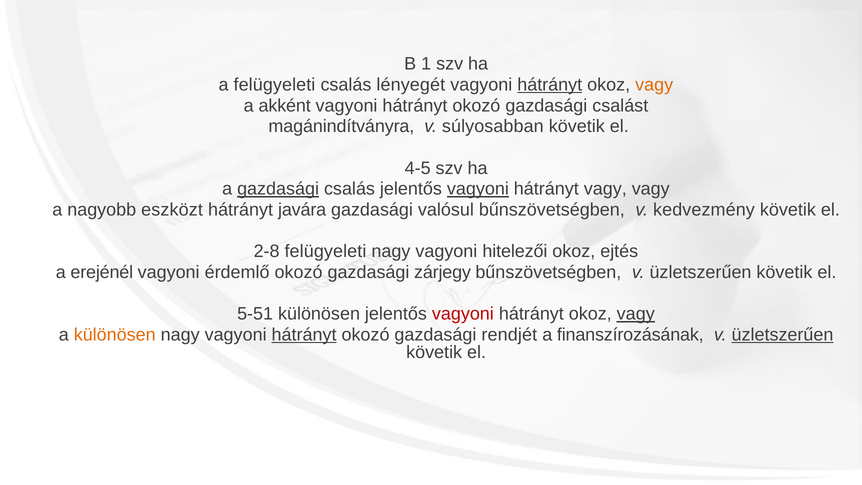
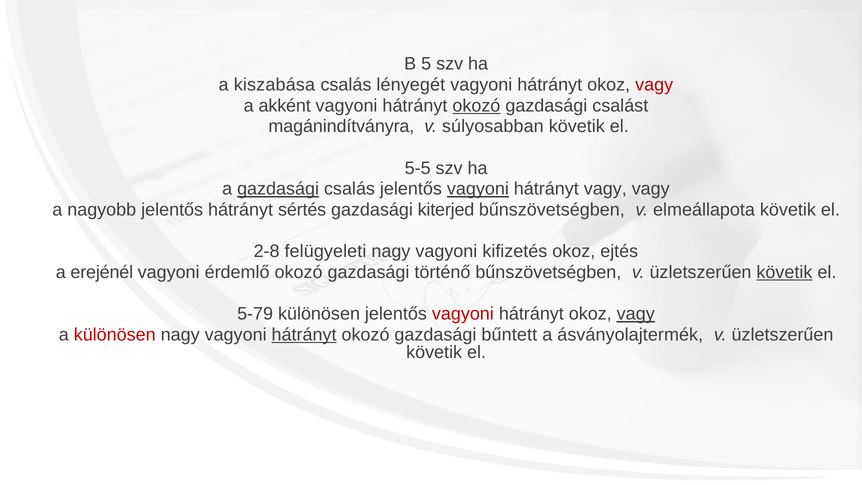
1: 1 -> 5 (426, 64)
a felügyeleti: felügyeleti -> kiszabása (274, 85)
hátrányt underline: present -> none (550, 85)
vagy colour: orange -> red (654, 85)
okozó underline: none -> present (476, 106)
4-5: 4-5 -> 5-5 (418, 168)
nagyobb eszközt: eszközt -> jelentős (172, 210)
javára: javára -> sértés (302, 210)
valósul: valósul -> kiterjed (446, 210)
kedvezmény: kedvezmény -> elmeállapota (704, 210)
hitelezői: hitelezői -> kifizetés (515, 251)
zárjegy: zárjegy -> történő (442, 272)
követik underline: none -> present (784, 272)
5-51: 5-51 -> 5-79 (255, 314)
különösen colour: orange -> red (115, 335)
rendjét: rendjét -> bűntett (509, 335)
finanszírozásának: finanszírozásának -> ásványolajtermék (630, 335)
üzletszerűen underline: present -> none (783, 335)
